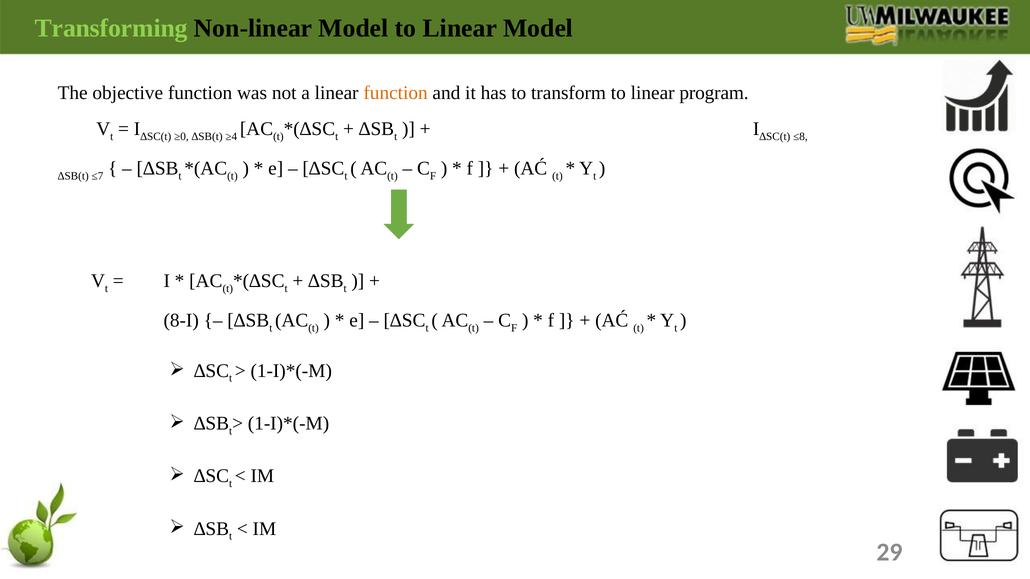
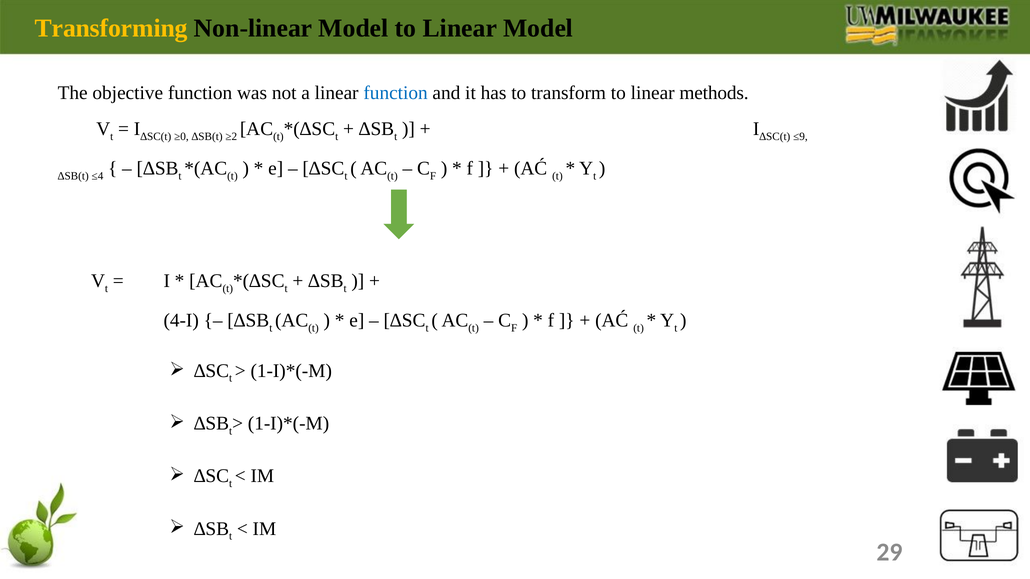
Transforming colour: light green -> yellow (111, 29)
function colour: orange -> blue (396, 93)
program: program -> methods (714, 93)
≥4: ≥4 -> ≥2 (231, 137)
≤8: ≤8 -> ≤9 (800, 137)
≤7: ≤7 -> ≤4 (97, 176)
8-I: 8-I -> 4-I (181, 321)
